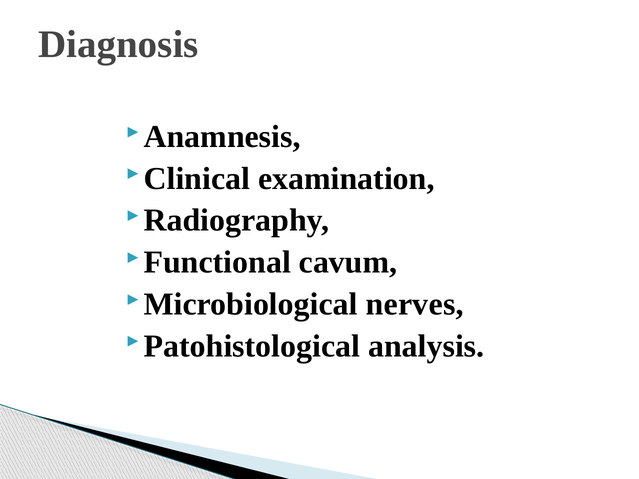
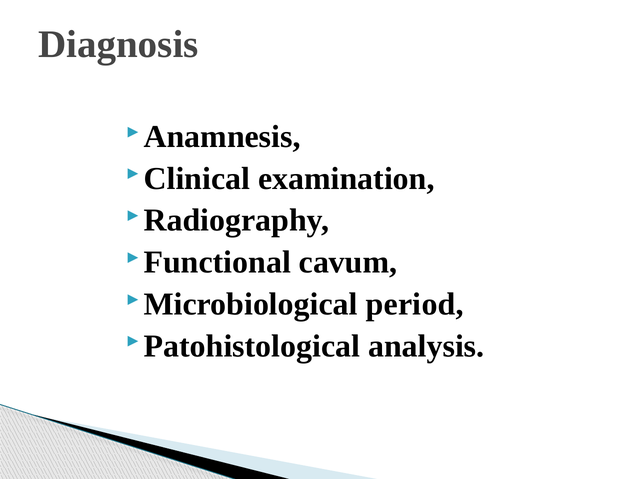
nerves: nerves -> period (415, 304)
